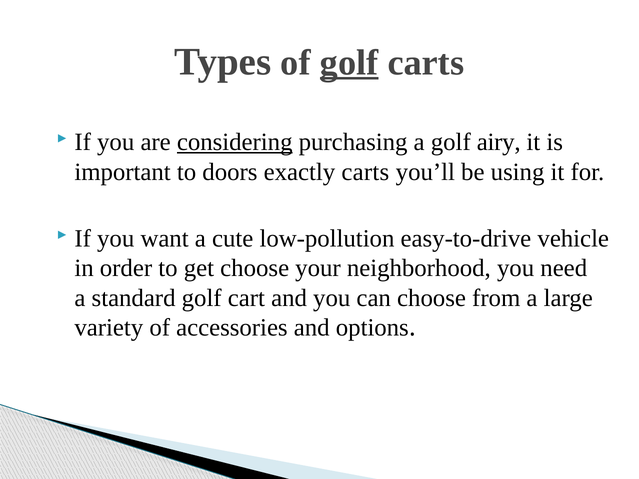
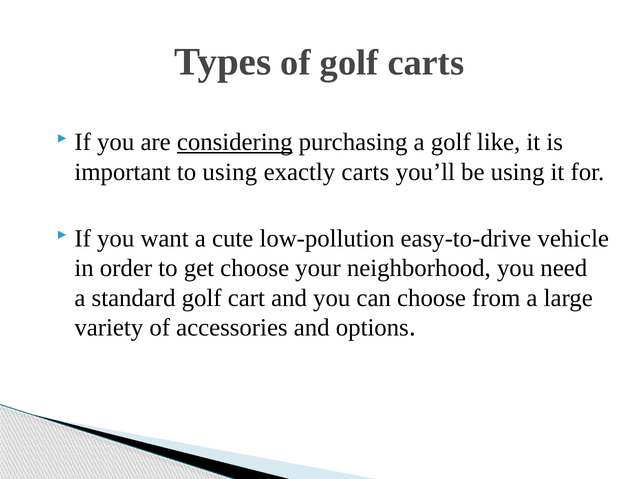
golf underline: present -> none (349, 63)
airy: airy -> like (499, 142)
to doors: doors -> using (230, 172)
